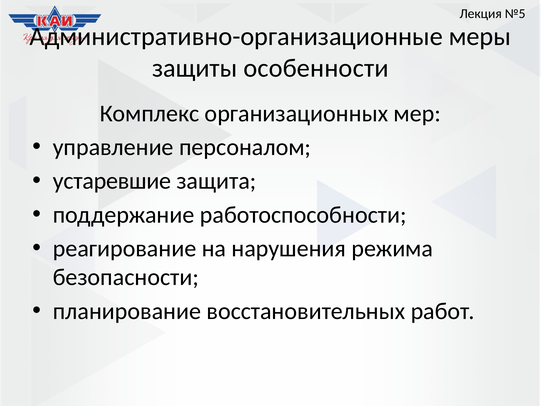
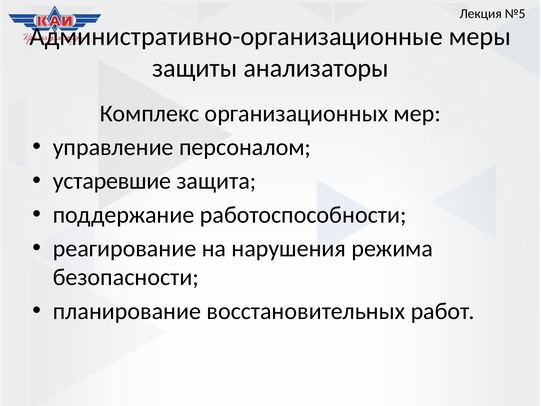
особенности: особенности -> анализаторы (316, 68)
